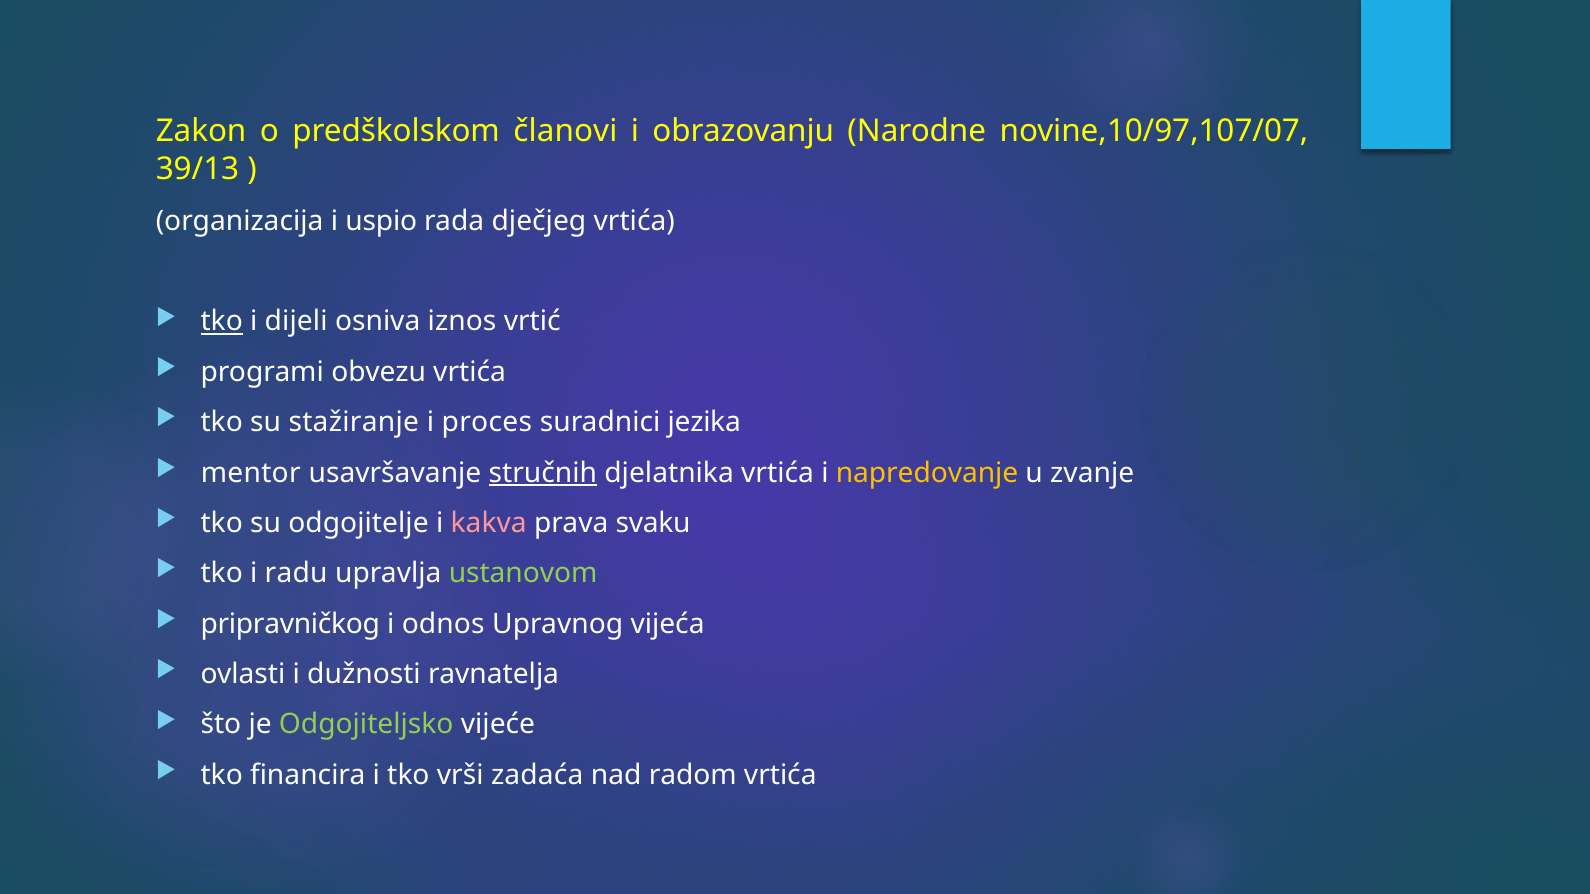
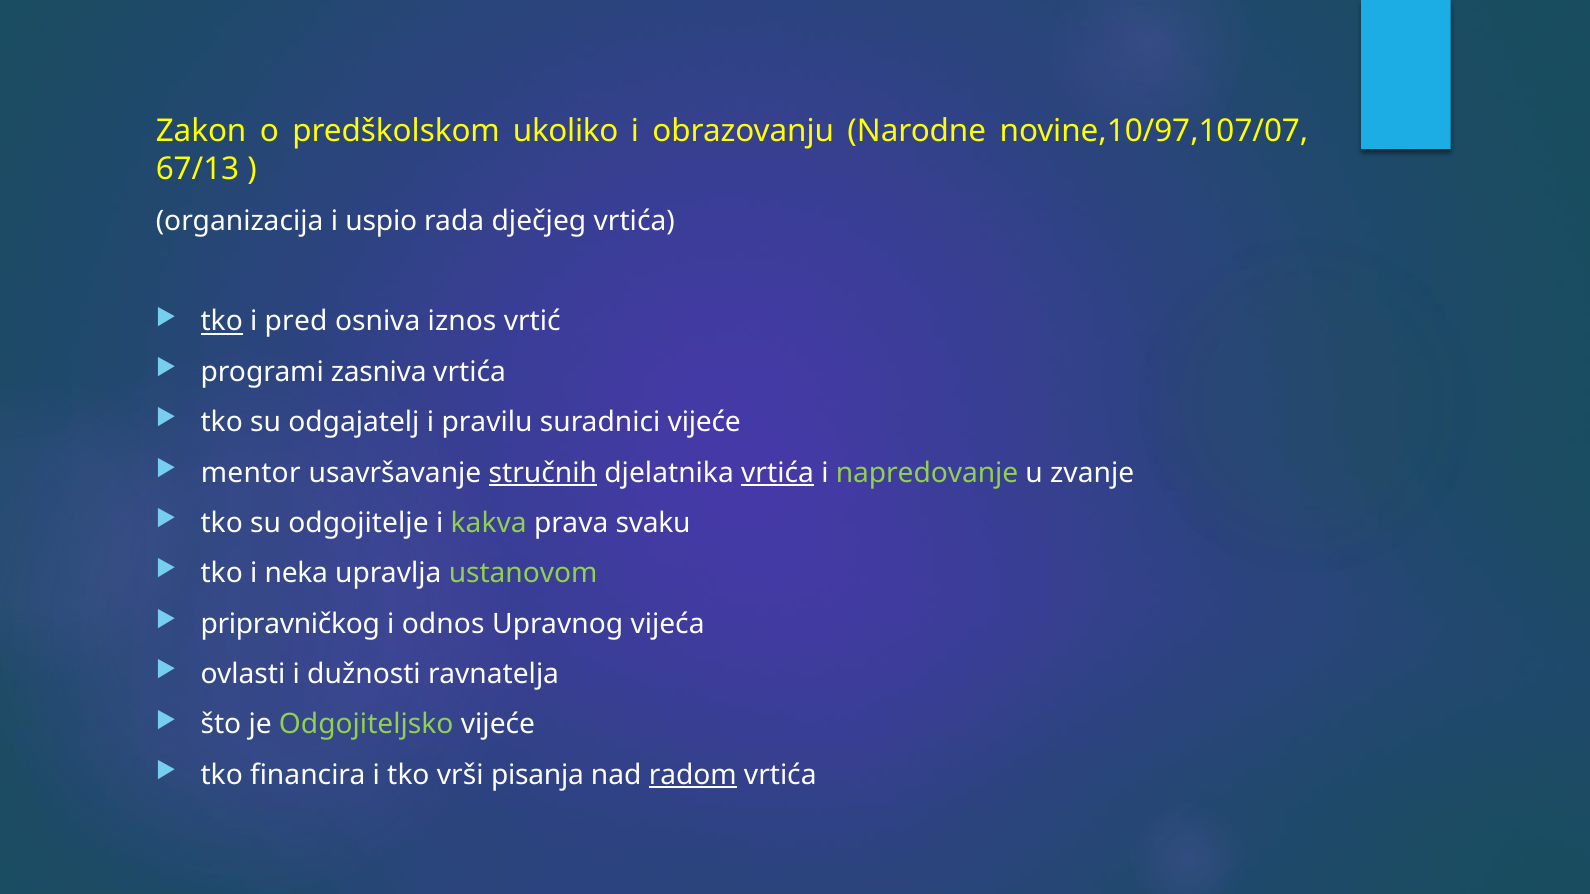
članovi: članovi -> ukoliko (566, 131)
39/13: 39/13 -> 67/13 (198, 169)
dijeli: dijeli -> pred (296, 322)
obvezu: obvezu -> zasniva (379, 372)
stažiranje: stažiranje -> odgajatelj (354, 423)
proces: proces -> pravilu (487, 423)
suradnici jezika: jezika -> vijeće (704, 423)
vrtića underline: none -> present (777, 473)
napredovanje colour: yellow -> light green (927, 473)
kakva colour: pink -> light green (489, 523)
radu: radu -> neka (296, 574)
zadaća: zadaća -> pisanja (537, 775)
radom underline: none -> present (693, 775)
